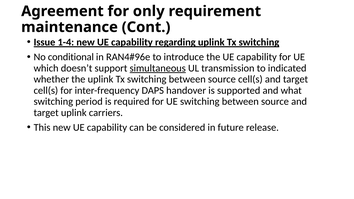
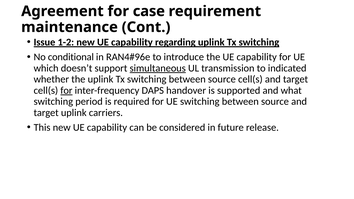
only: only -> case (149, 11)
1-4: 1-4 -> 1-2 (66, 42)
for underline: none -> present (66, 90)
